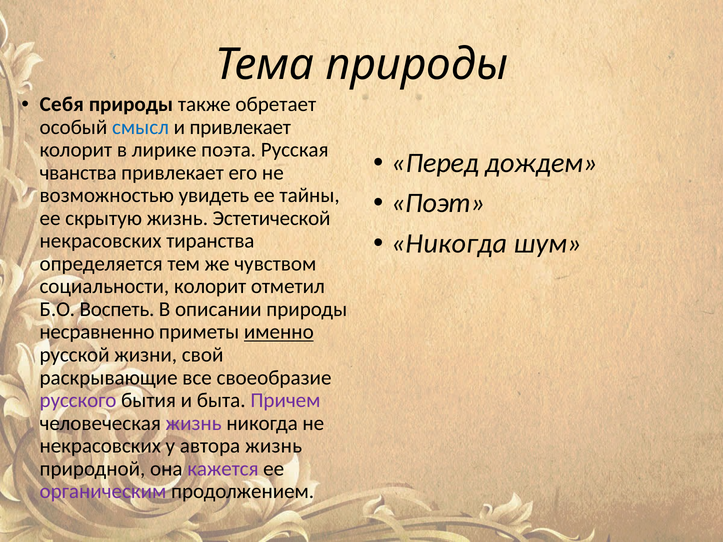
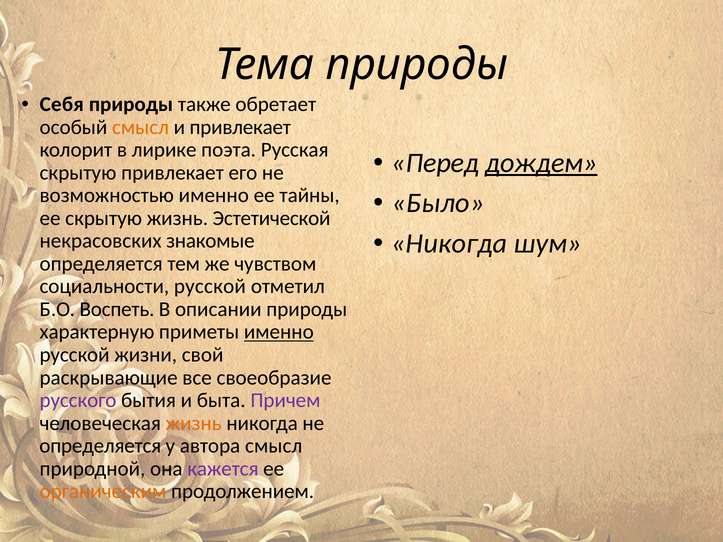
смысл colour: blue -> orange (140, 127)
дождем underline: none -> present (542, 163)
чванства: чванства -> скрытую (78, 173)
возможностью увидеть: увидеть -> именно (214, 196)
Поэт: Поэт -> Было (438, 203)
тиранства: тиранства -> знакомые (210, 241)
социальности колорит: колорит -> русской (210, 287)
несравненно: несравненно -> характерную (97, 332)
жизнь colour: purple -> orange (194, 423)
некрасовских: некрасовских -> определяется (100, 446)
автора жизнь: жизнь -> смысл (274, 446)
органическим colour: purple -> orange (103, 492)
